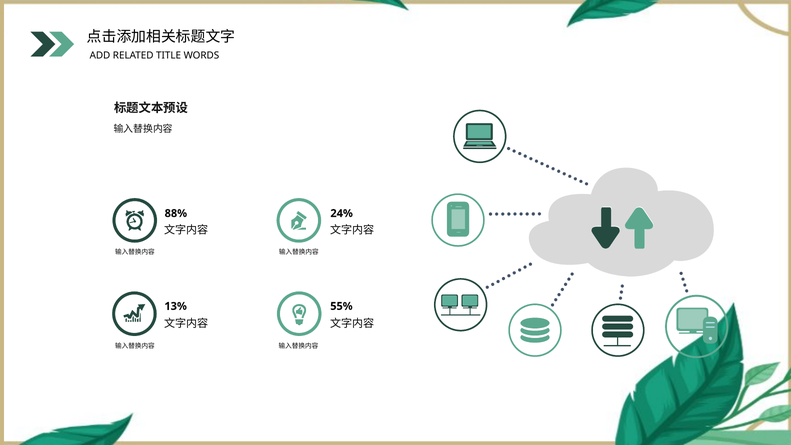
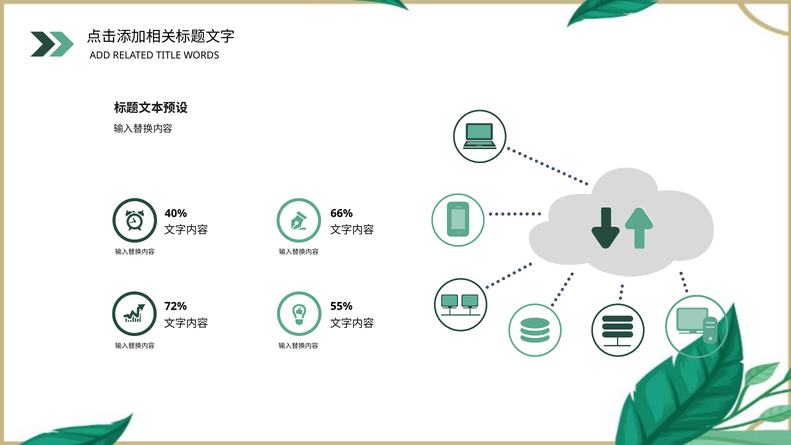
88%: 88% -> 40% (176, 213)
24%: 24% -> 66% (342, 213)
13%: 13% -> 72% (176, 306)
